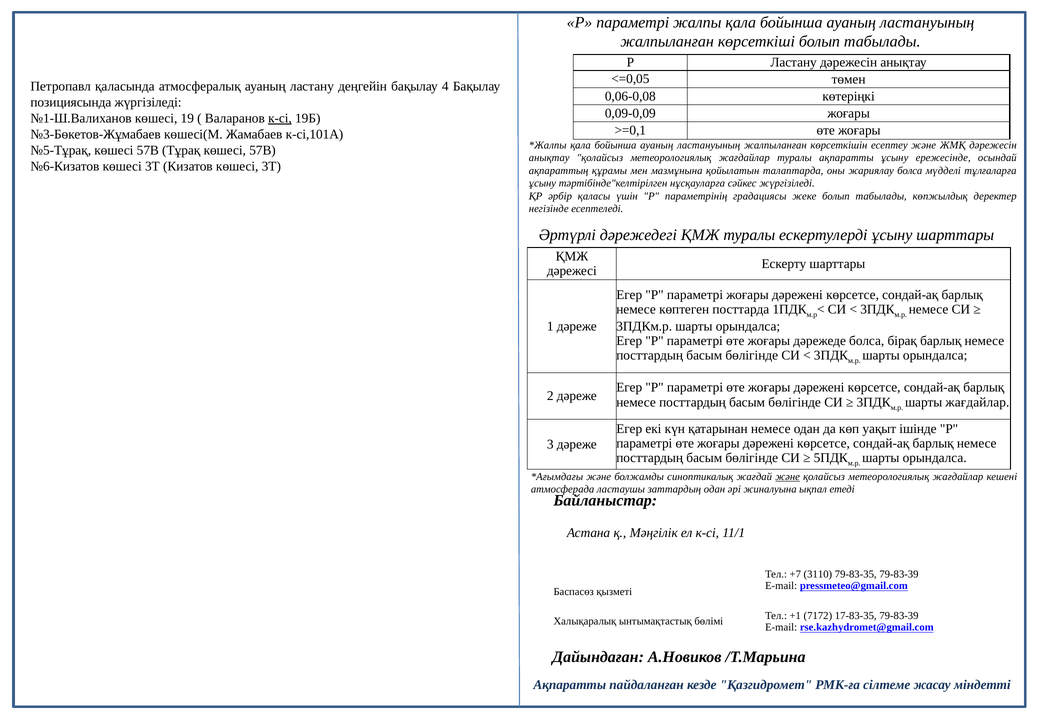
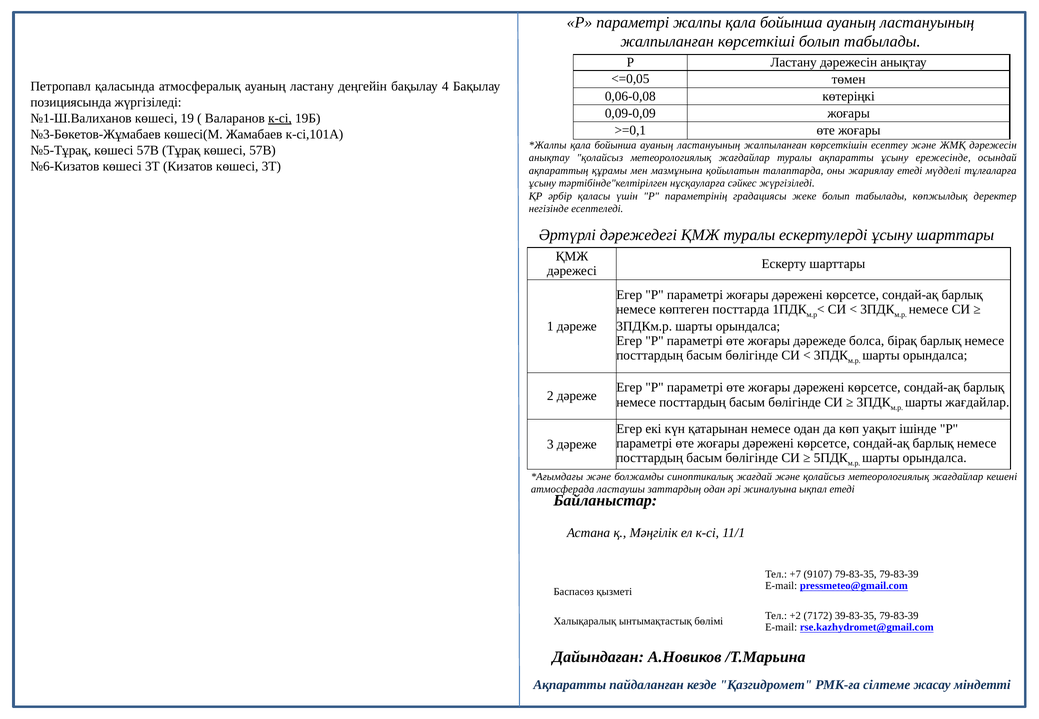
жариялау болса: болса -> етеді (910, 171)
және underline: present -> none (788, 477)
3110: 3110 -> 9107 (818, 574)
+1: +1 -> +2 (795, 616)
17-83-35: 17-83-35 -> 39-83-35 (856, 616)
